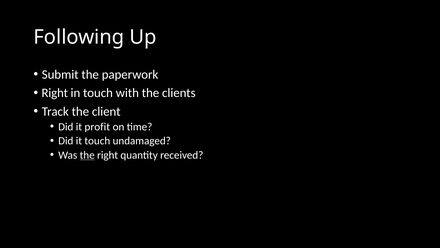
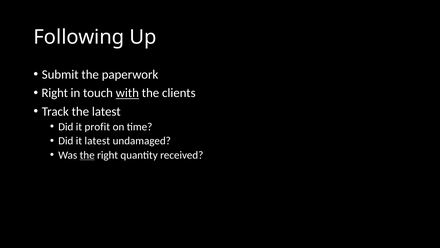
with underline: none -> present (127, 93)
the client: client -> latest (106, 111)
it touch: touch -> latest (97, 141)
